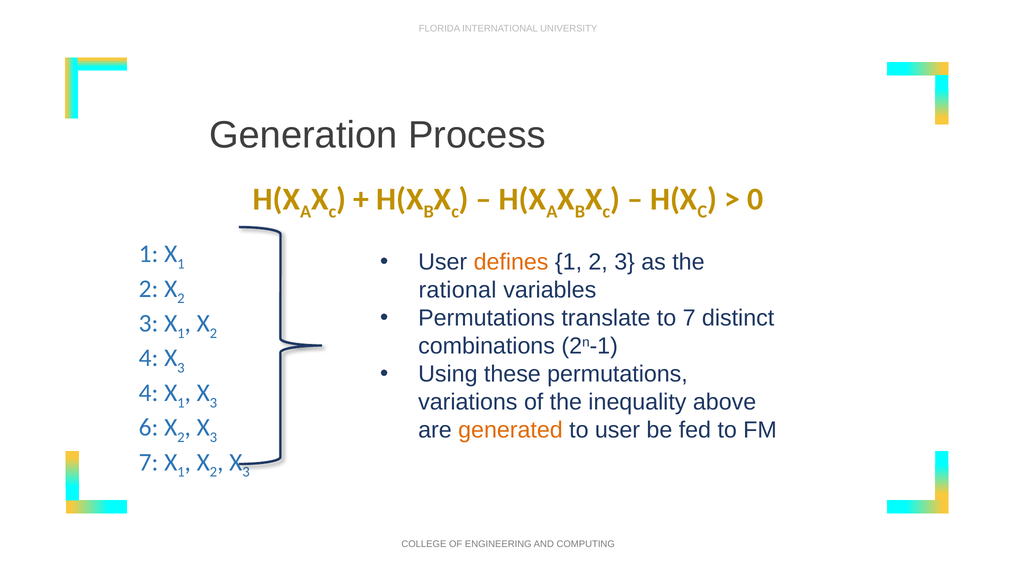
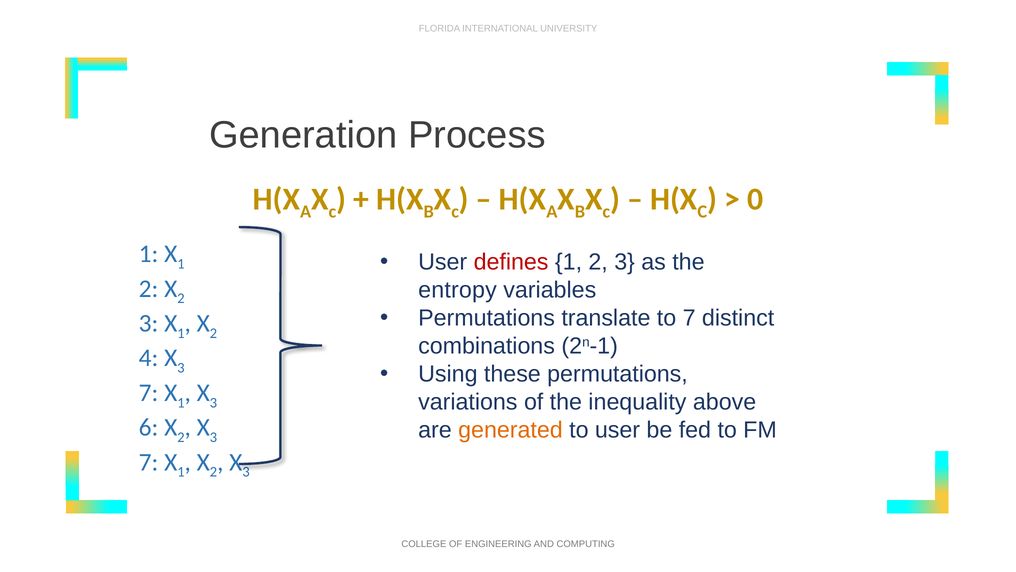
defines colour: orange -> red (511, 262)
rational: rational -> entropy (458, 290)
4: 4 -> 7 (149, 393)
